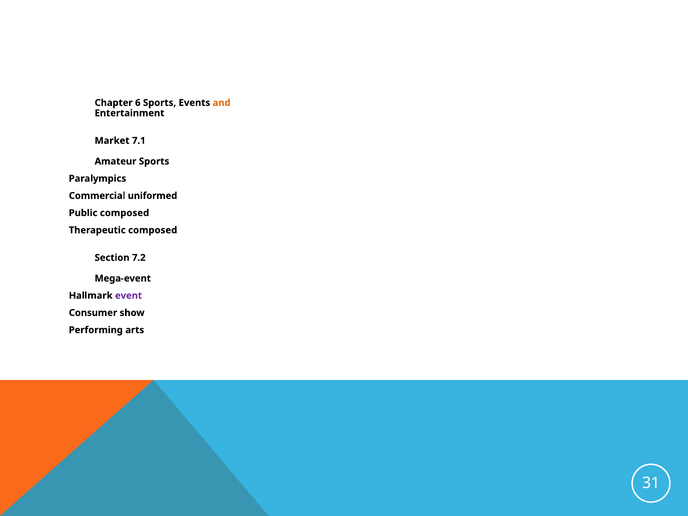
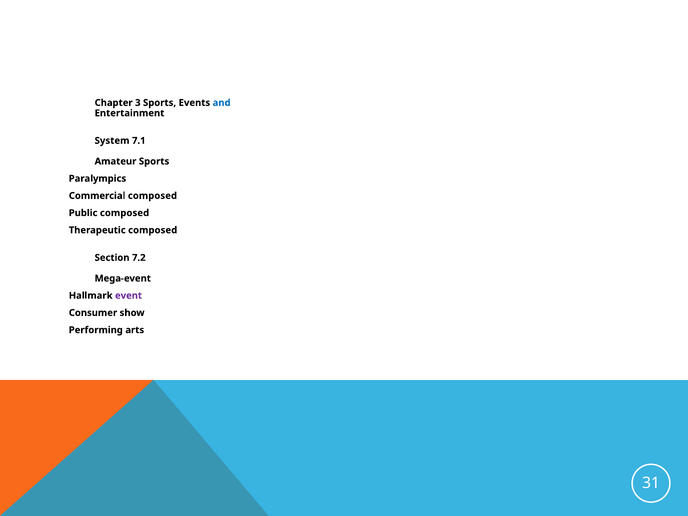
6: 6 -> 3 (138, 103)
and colour: orange -> blue (222, 103)
Market: Market -> System (112, 141)
Commercial uniformed: uniformed -> composed (152, 196)
